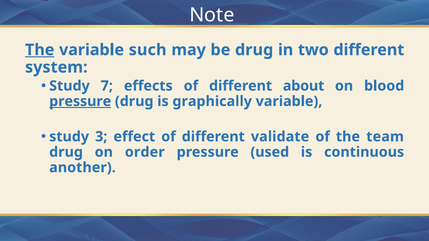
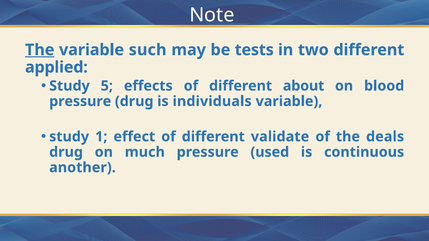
be drug: drug -> tests (254, 50)
system: system -> applied (56, 67)
7: 7 -> 5 (107, 86)
pressure underline: present -> none (80, 101)
graphically: graphically -> individuals (212, 101)
3: 3 -> 1 (101, 137)
team: team -> deals (385, 137)
order: order -> much (145, 152)
